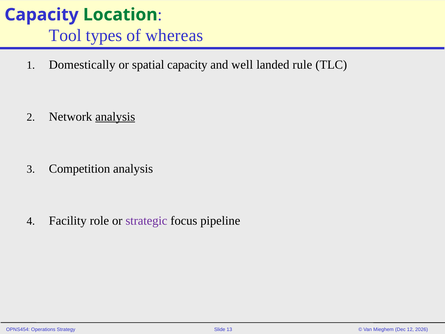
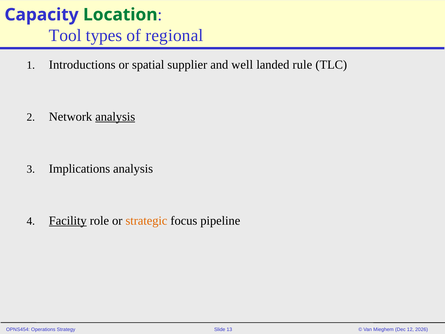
whereas: whereas -> regional (174, 35)
Domestically: Domestically -> Introductions (82, 65)
spatial capacity: capacity -> supplier (187, 65)
Competition: Competition -> Implications (80, 169)
Facility underline: none -> present (68, 221)
strategic colour: purple -> orange (146, 221)
